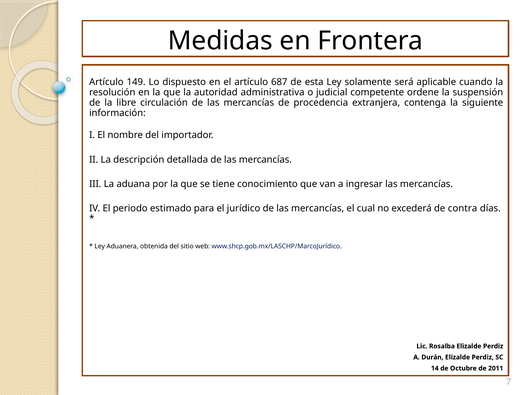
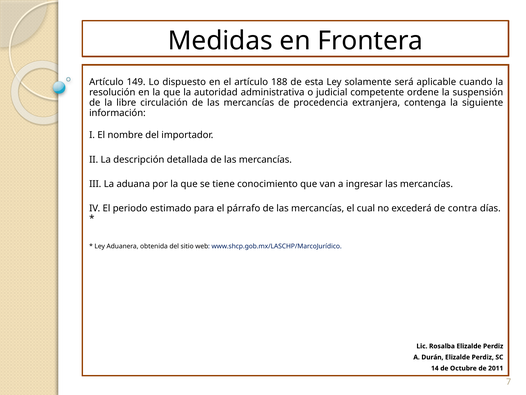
687: 687 -> 188 (279, 82)
jurídico: jurídico -> párrafo (244, 208)
